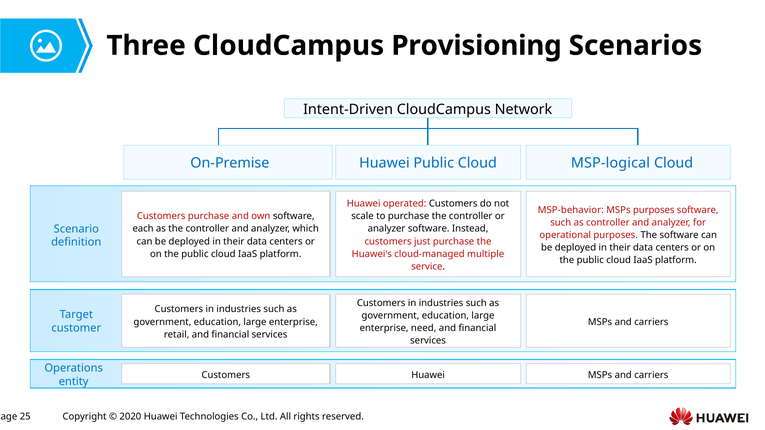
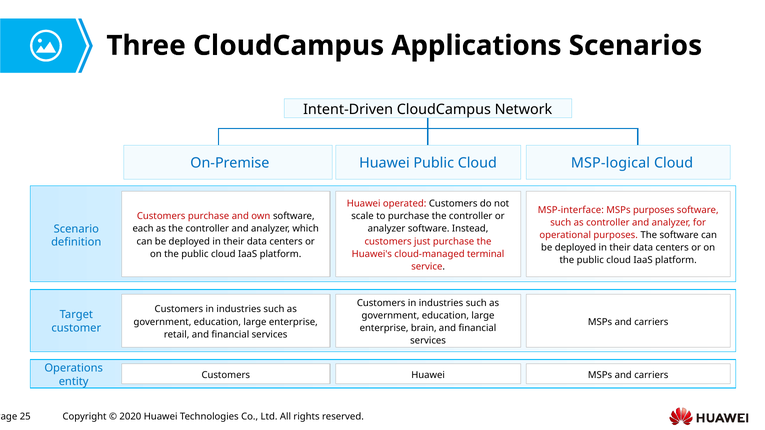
Provisioning: Provisioning -> Applications (476, 46)
MSP-behavior: MSP-behavior -> MSP-interface (571, 210)
multiple: multiple -> terminal (486, 254)
need: need -> brain (424, 328)
